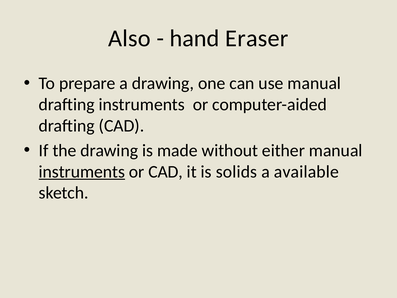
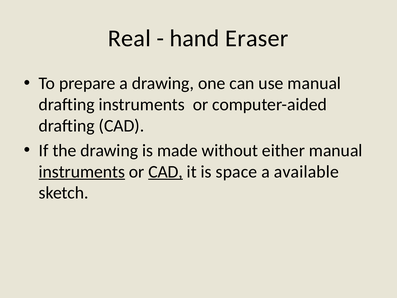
Also: Also -> Real (129, 38)
CAD underline: none -> present (166, 172)
solids: solids -> space (236, 172)
